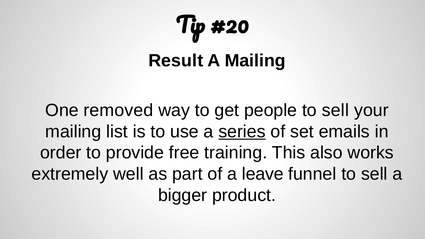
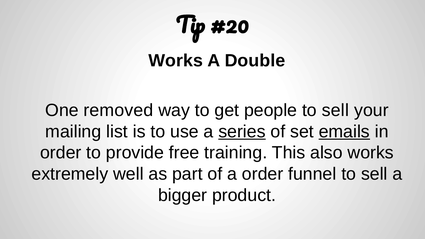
Result: Result -> Works (176, 61)
A Mailing: Mailing -> Double (255, 61)
emails underline: none -> present (344, 132)
a leave: leave -> order (263, 174)
